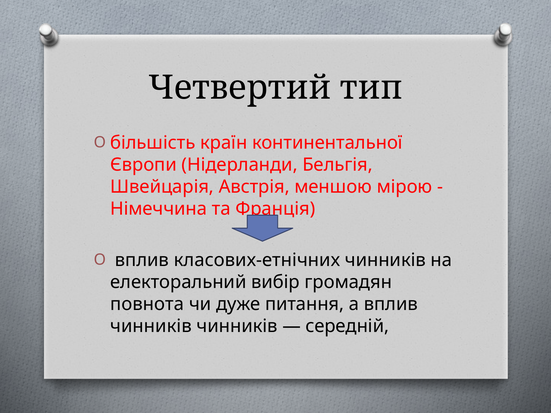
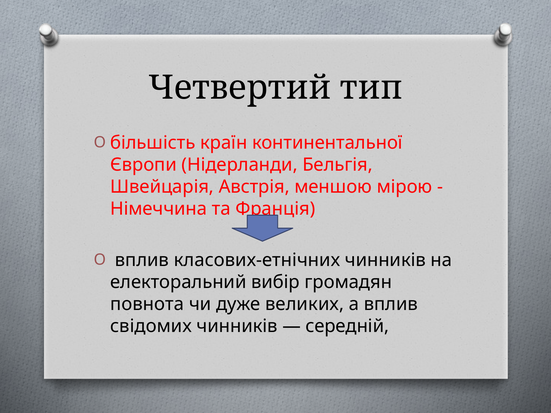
питання: питання -> великих (304, 304)
чинників: чинників -> свідомих (151, 326)
